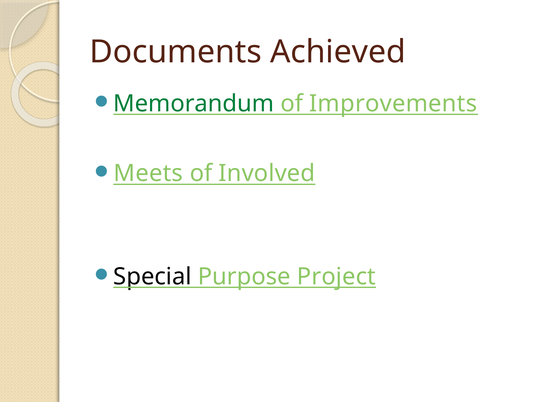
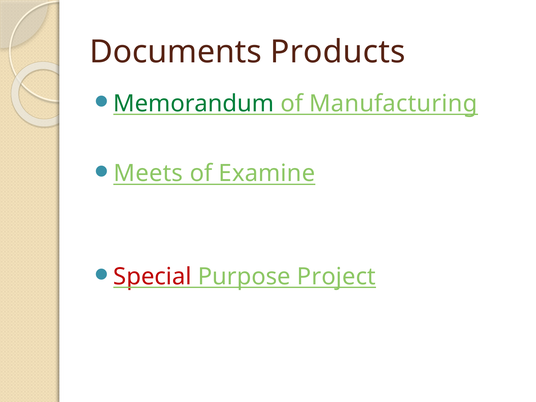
Achieved: Achieved -> Products (338, 52)
Improvements: Improvements -> Manufacturing (393, 103)
Involved: Involved -> Examine (267, 173)
Special colour: black -> red (152, 276)
